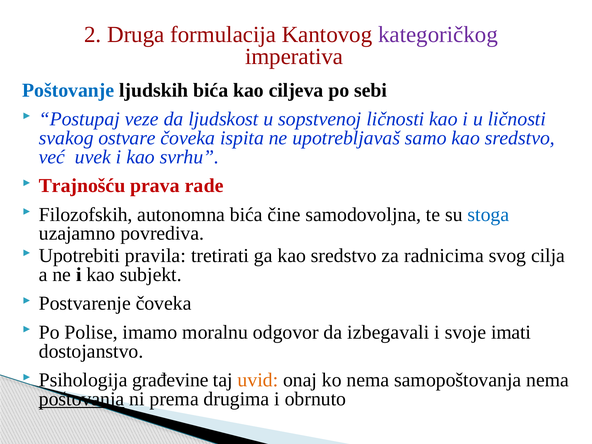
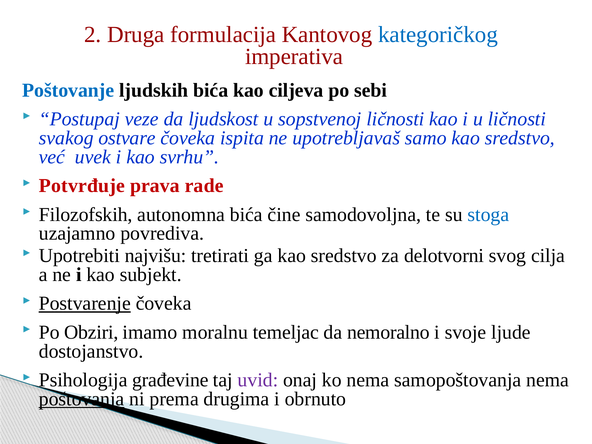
kategoričkog colour: purple -> blue (438, 35)
Trajnošću: Trajnošću -> Potvrđuje (82, 186)
pravila: pravila -> najvišu (156, 256)
radnicima: radnicima -> delotvorni (444, 256)
Postvarenje underline: none -> present (85, 303)
Polise: Polise -> Obziri (91, 332)
odgovor: odgovor -> temeljac (286, 332)
izbegavali: izbegavali -> nemoralno (388, 332)
imati: imati -> ljude (511, 332)
uvid colour: orange -> purple (258, 380)
